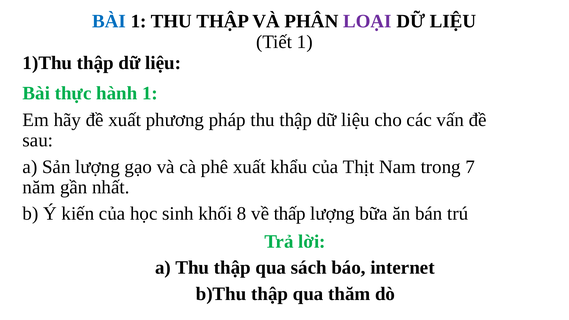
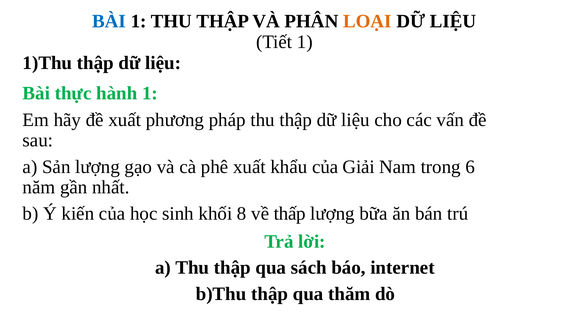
LOẠI colour: purple -> orange (367, 21)
Thịt: Thịt -> Giải (359, 167)
7: 7 -> 6 (470, 167)
